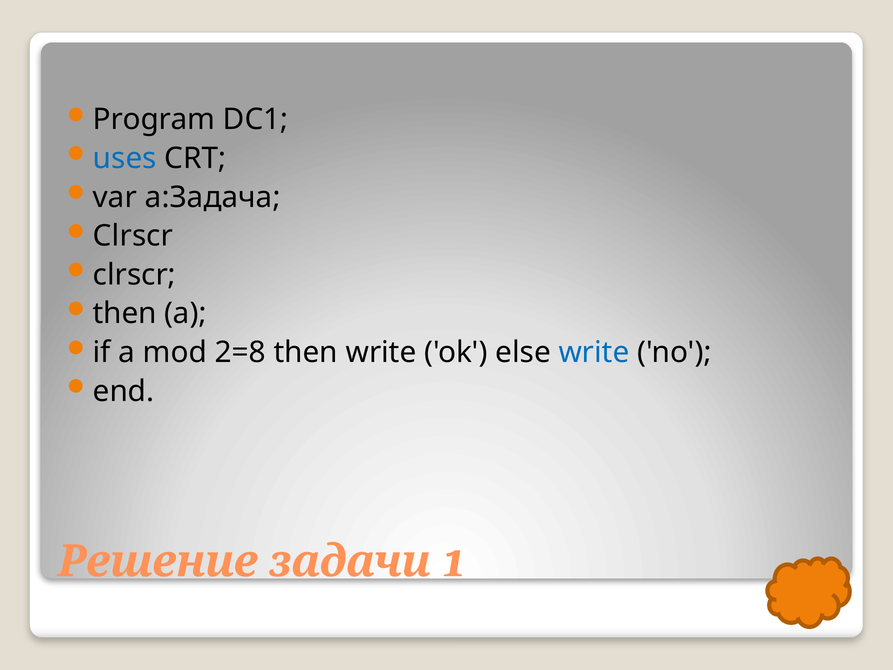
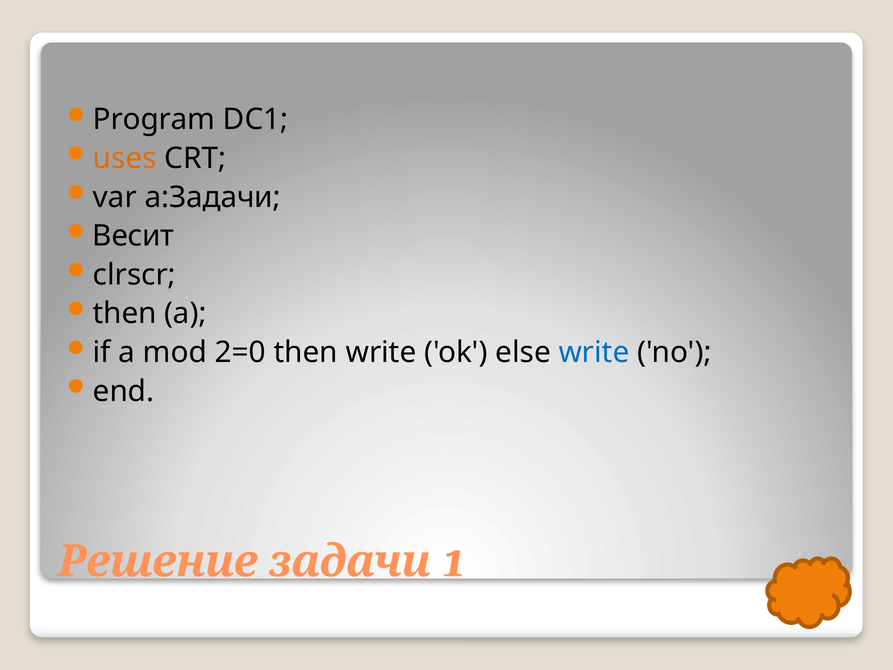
uses colour: blue -> orange (125, 158)
a:Задача: a:Задача -> a:Задачи (213, 197)
Clrscr: Clrscr -> Весит (133, 236)
2=8: 2=8 -> 2=0 (240, 352)
